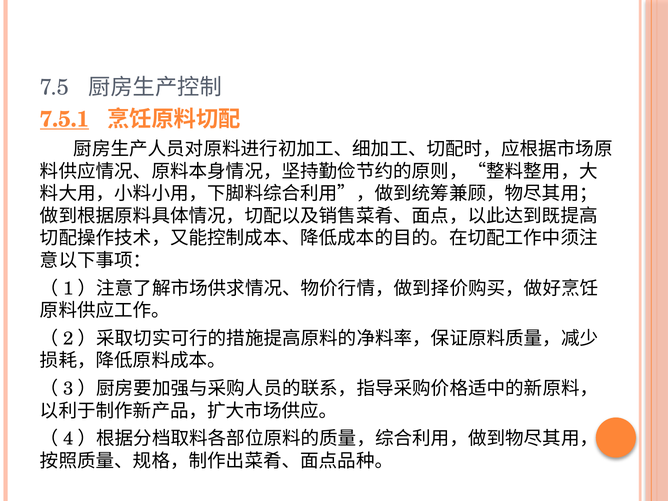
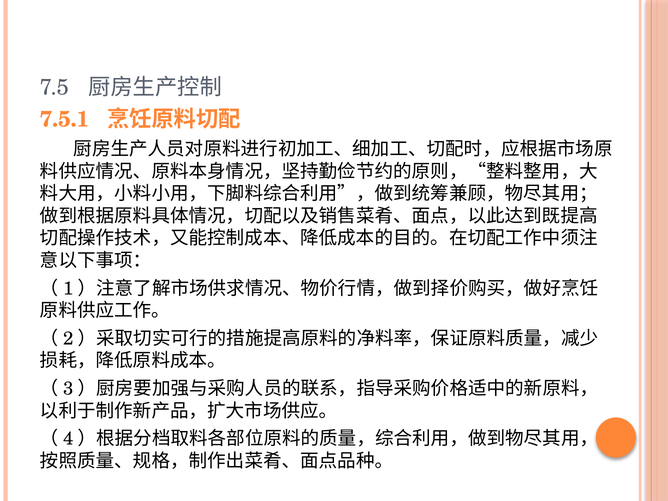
7.5.1 underline: present -> none (65, 119)
